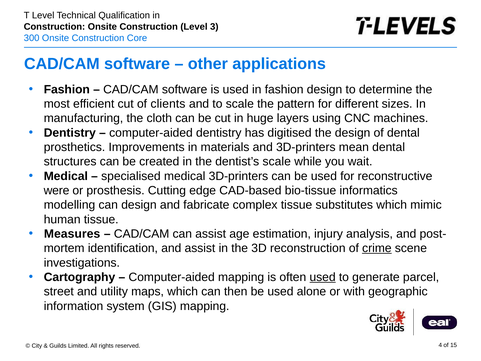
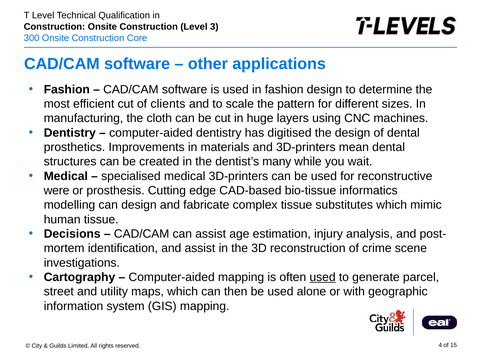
dentist’s scale: scale -> many (277, 162)
Measures: Measures -> Decisions (72, 234)
crime underline: present -> none (377, 248)
